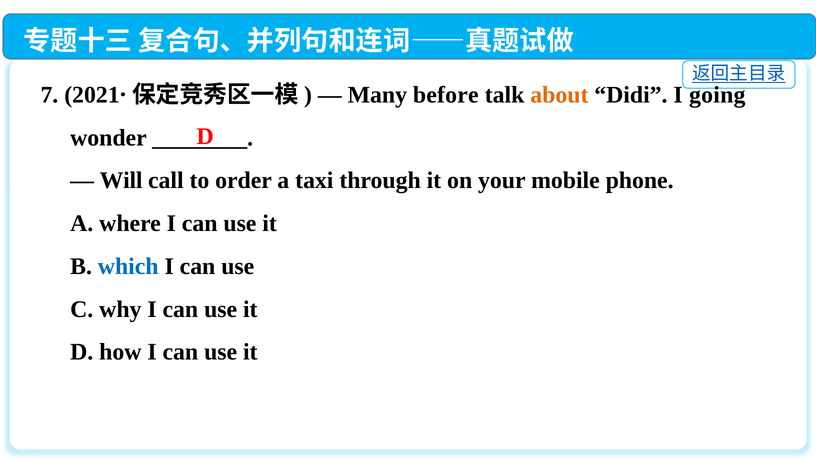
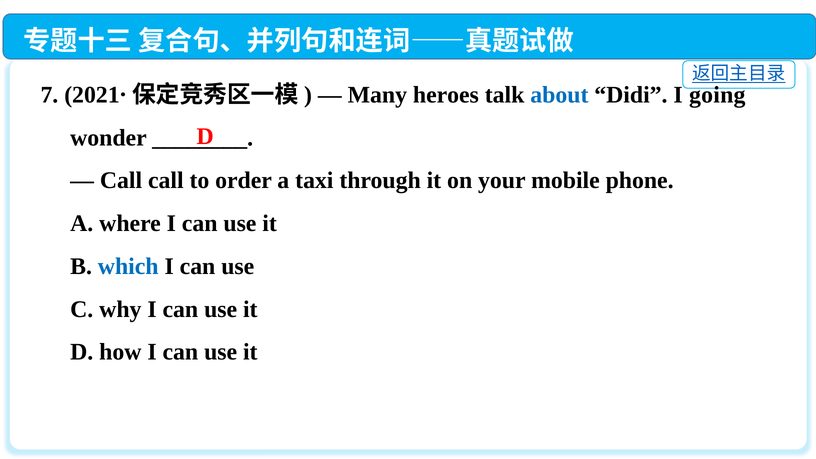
before: before -> heroes (446, 95)
about colour: orange -> blue (559, 95)
Will: Will -> Call (121, 181)
